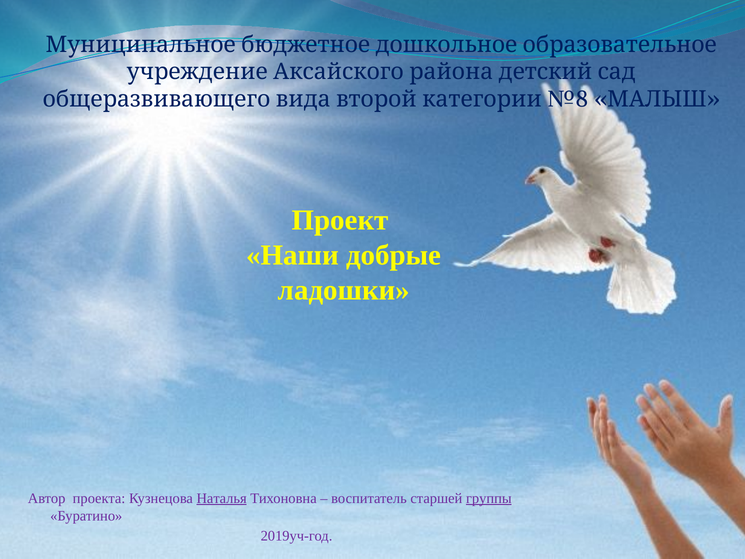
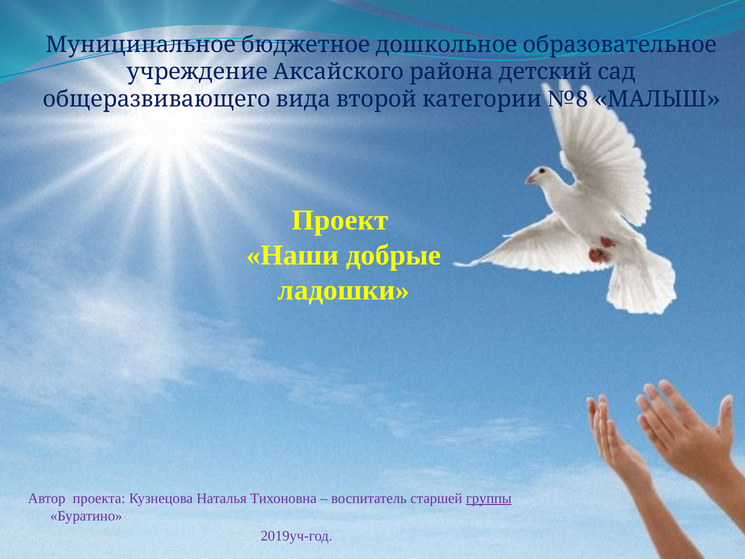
Наталья underline: present -> none (222, 498)
